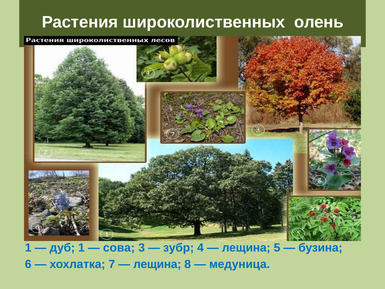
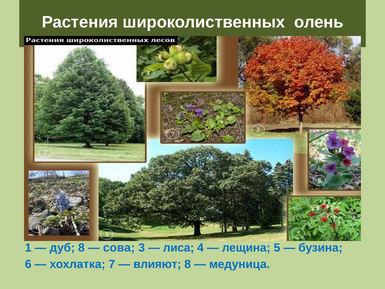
дуб 1: 1 -> 8 (81, 247)
зубр: зубр -> лиса (179, 247)
лещина: лещина -> влияют (157, 264)
